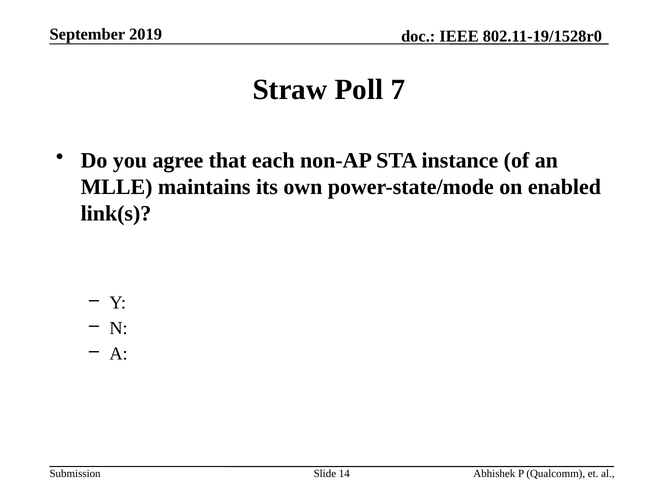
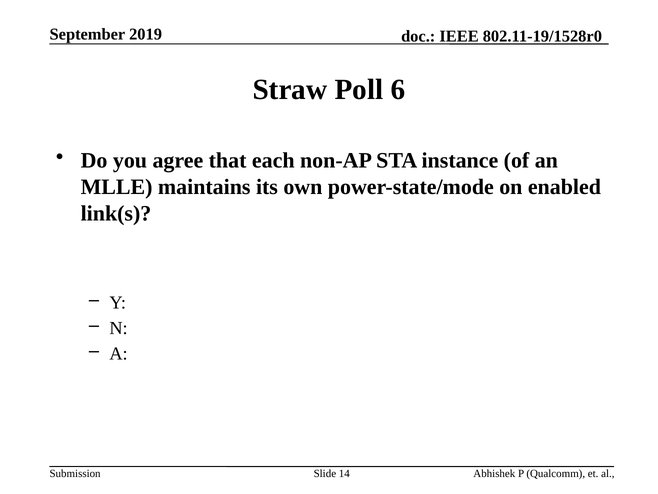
7: 7 -> 6 (398, 90)
